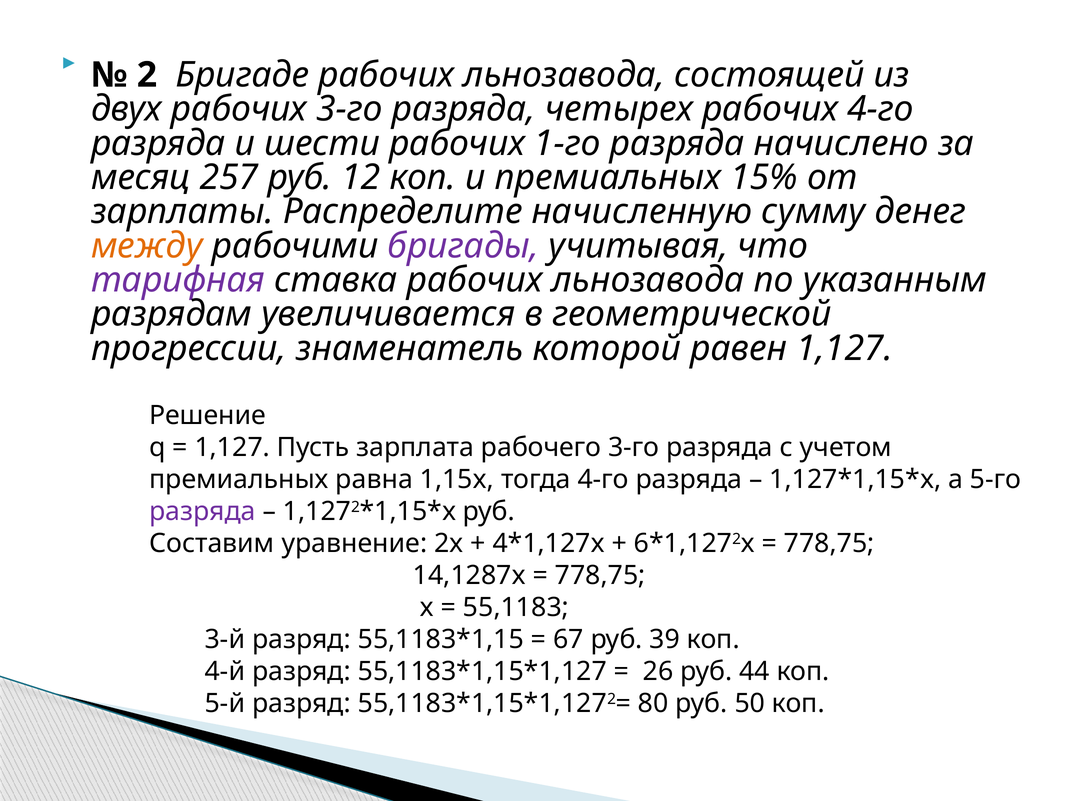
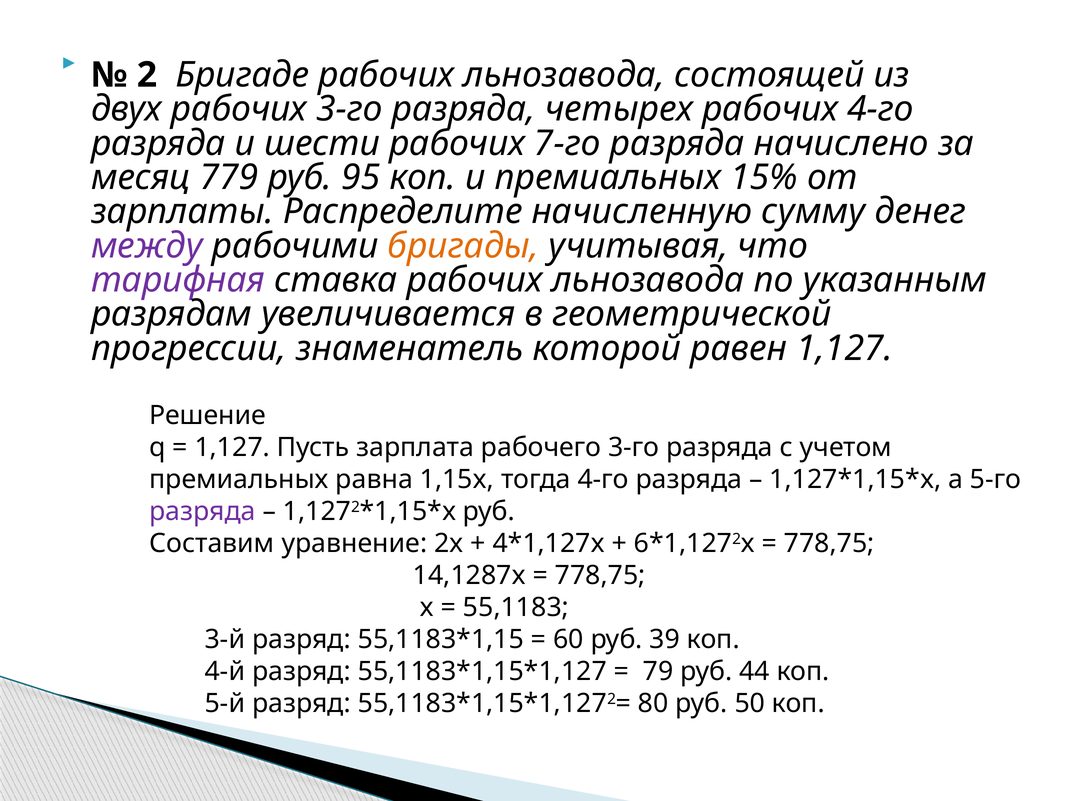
1-го: 1-го -> 7-го (567, 143)
257: 257 -> 779 (229, 178)
12: 12 -> 95 (361, 178)
между colour: orange -> purple (147, 246)
бригады colour: purple -> orange (463, 246)
67: 67 -> 60 (568, 639)
26: 26 -> 79 (658, 672)
